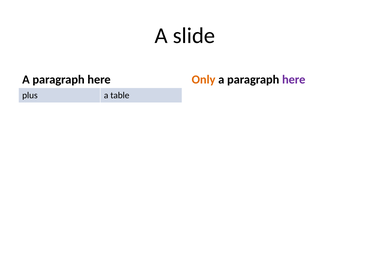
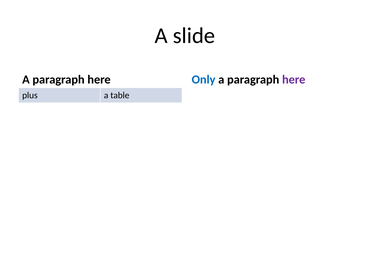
Only colour: orange -> blue (204, 80)
